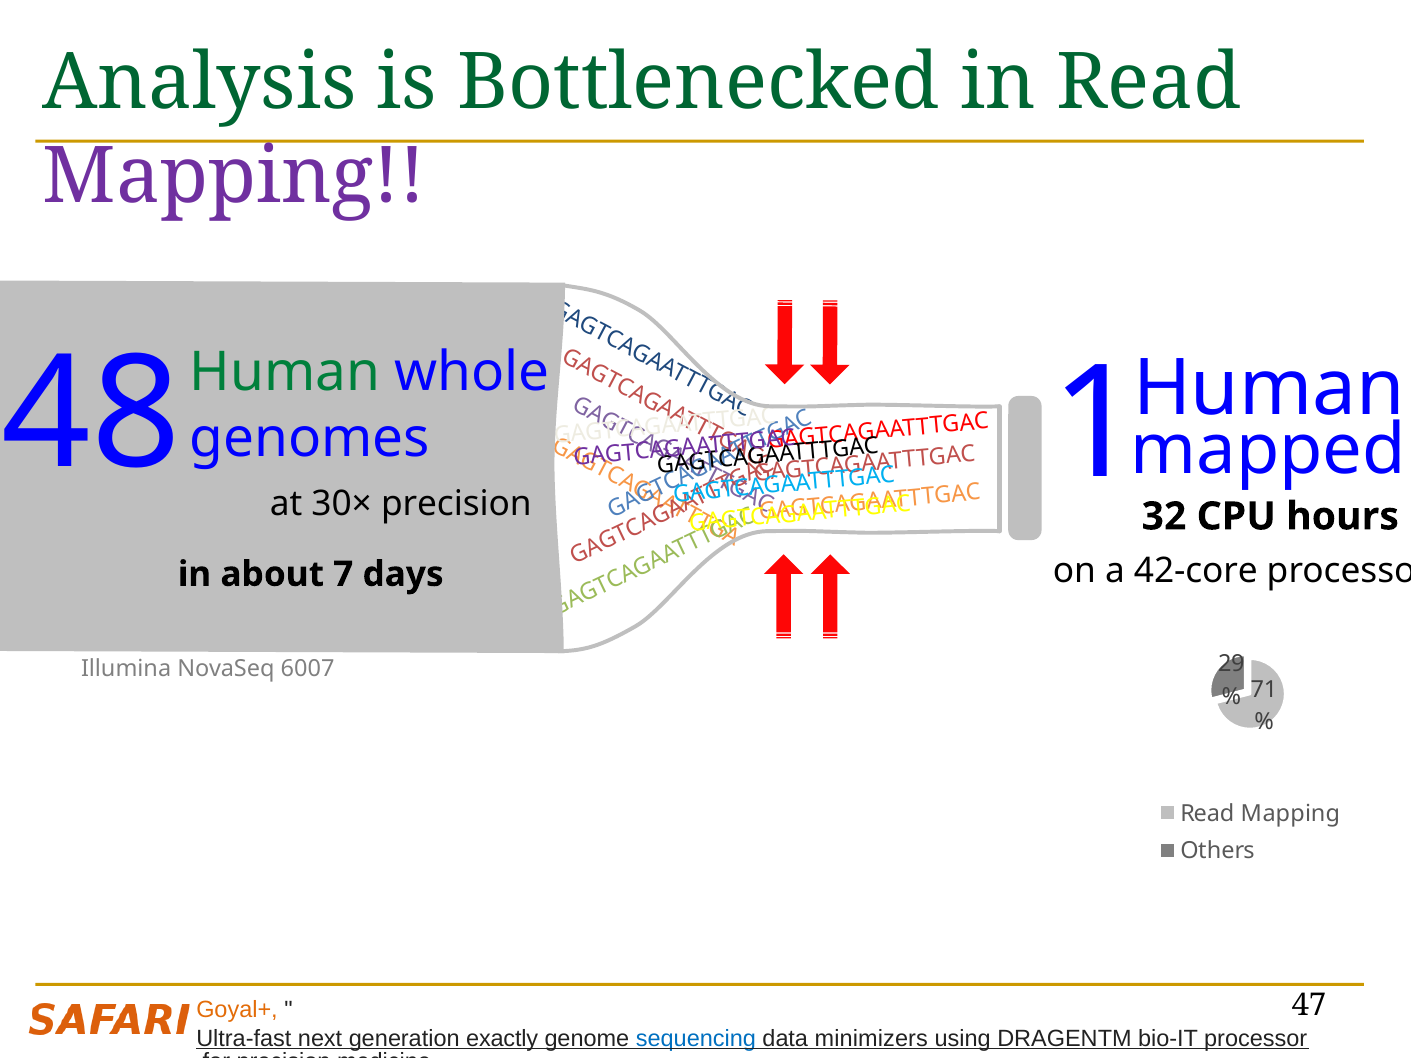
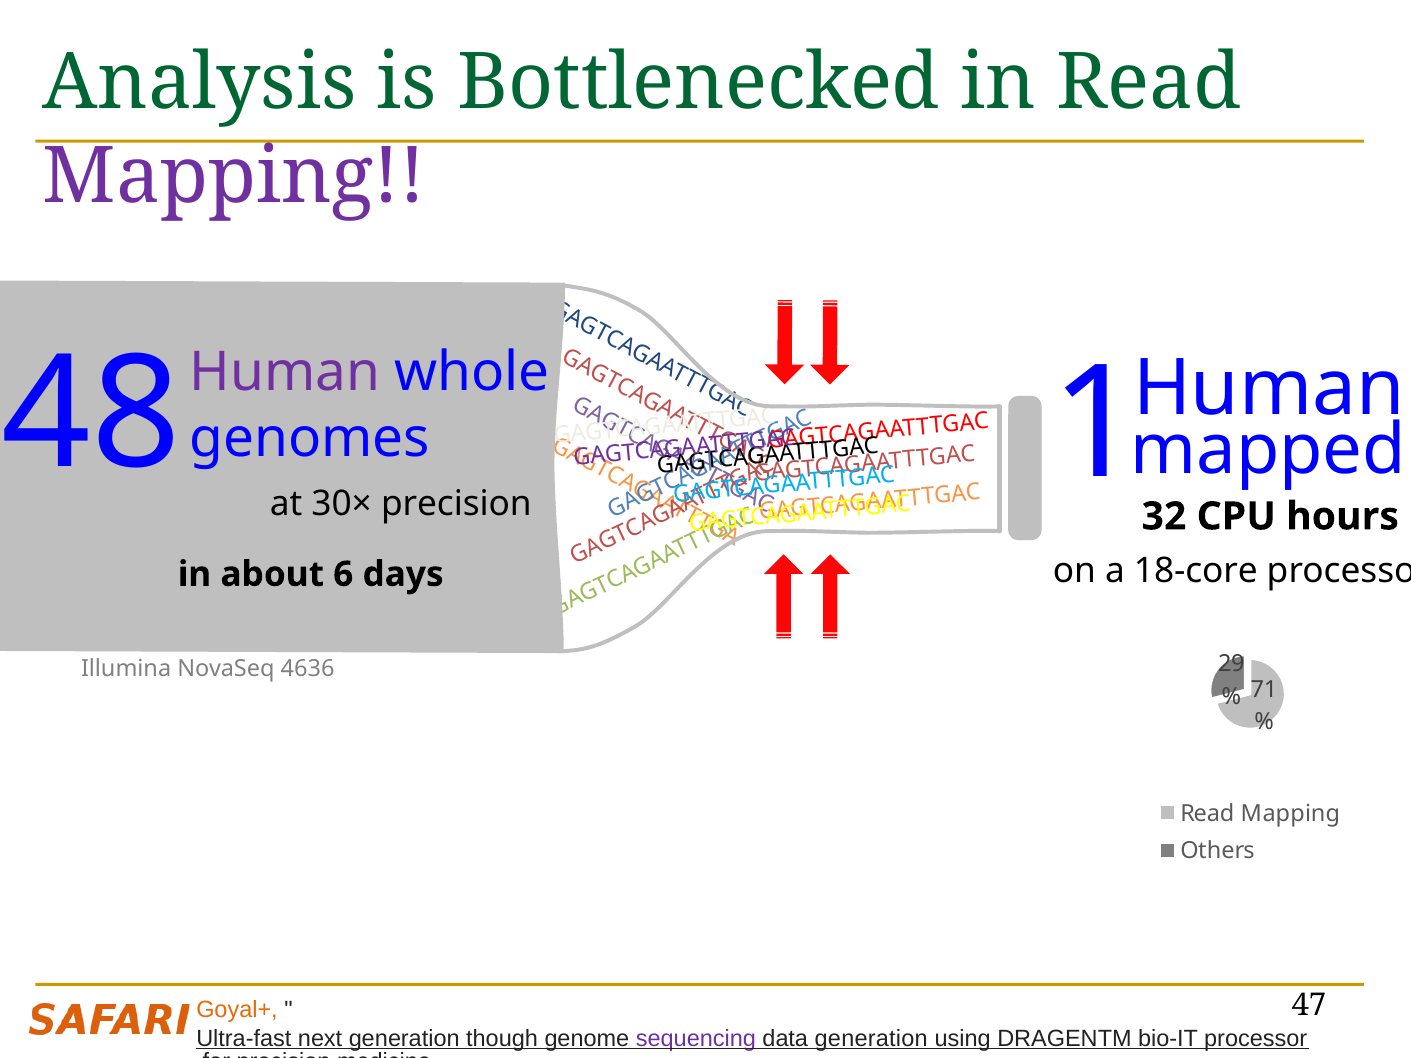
Human colour: green -> purple (285, 373)
42-core: 42-core -> 18-core (1196, 571)
7: 7 -> 6 (343, 574)
6007: 6007 -> 4636 (308, 668)
exactly: exactly -> though (502, 1039)
sequencing colour: blue -> purple (696, 1039)
data minimizers: minimizers -> generation (871, 1039)
